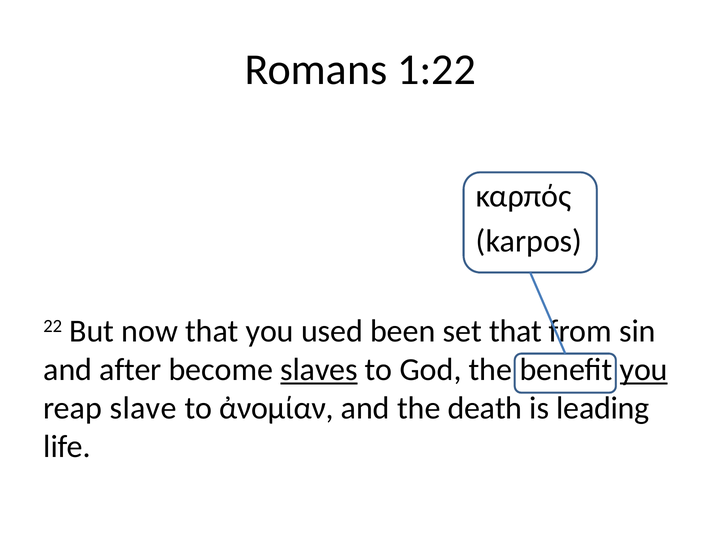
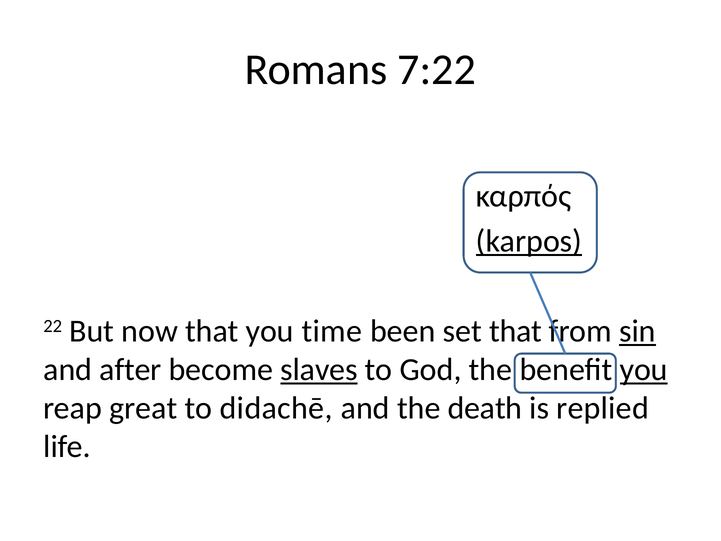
1:22: 1:22 -> 7:22 (437, 70)
karpos underline: none -> present (529, 241)
used: used -> time (332, 331)
sin underline: none -> present (637, 331)
slave: slave -> great (143, 408)
ἀνομίαν: ἀνομίαν -> didachē (276, 408)
leading: leading -> replied (603, 408)
